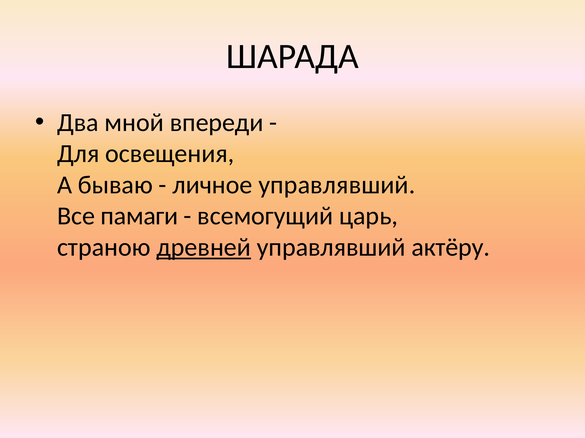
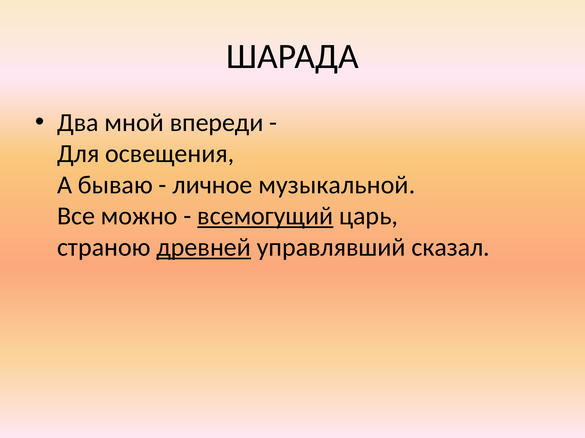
личное управлявший: управлявший -> музыкальной (337, 185)
памаги: памаги -> можно (139, 216)
всемогущий underline: none -> present (265, 216)
актёру: актёру -> сказал (451, 248)
